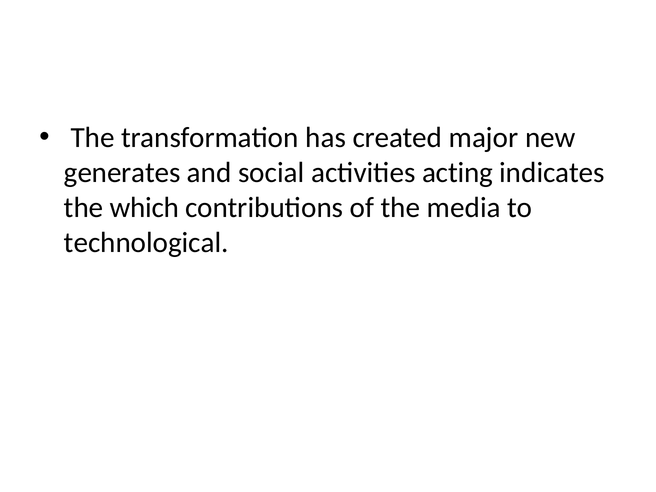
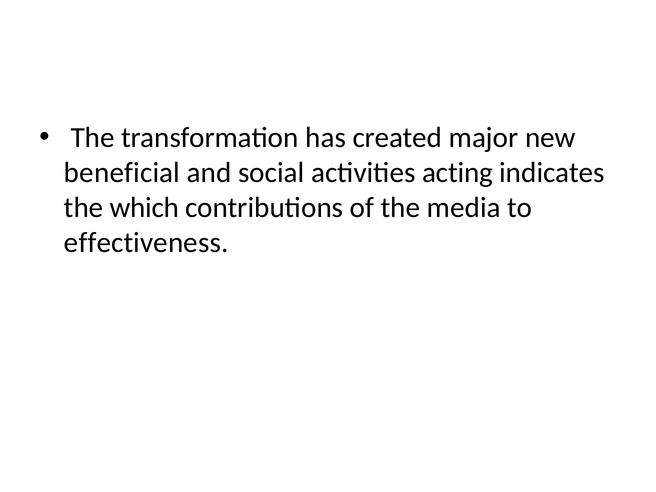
generates: generates -> beneficial (122, 173)
technological: technological -> effectiveness (146, 243)
